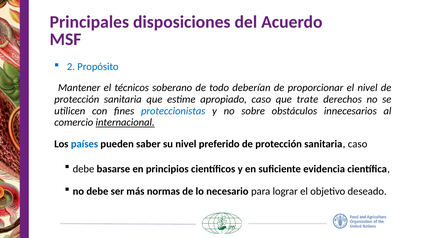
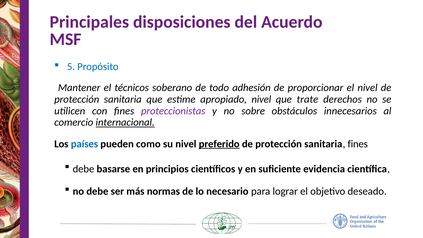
2: 2 -> 5 (71, 67)
deberían: deberían -> adhesión (251, 88)
apropiado caso: caso -> nivel (261, 99)
proteccionistas colour: blue -> purple (173, 111)
saber: saber -> como (148, 144)
preferido underline: none -> present (219, 144)
sanitaria caso: caso -> fines (358, 144)
